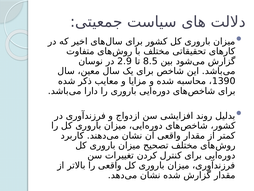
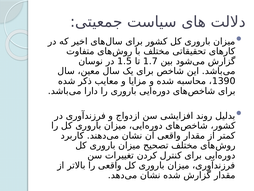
2.9: 2.9 -> 1.5 (125, 61)
8.5: 8.5 -> 1.7 (150, 61)
